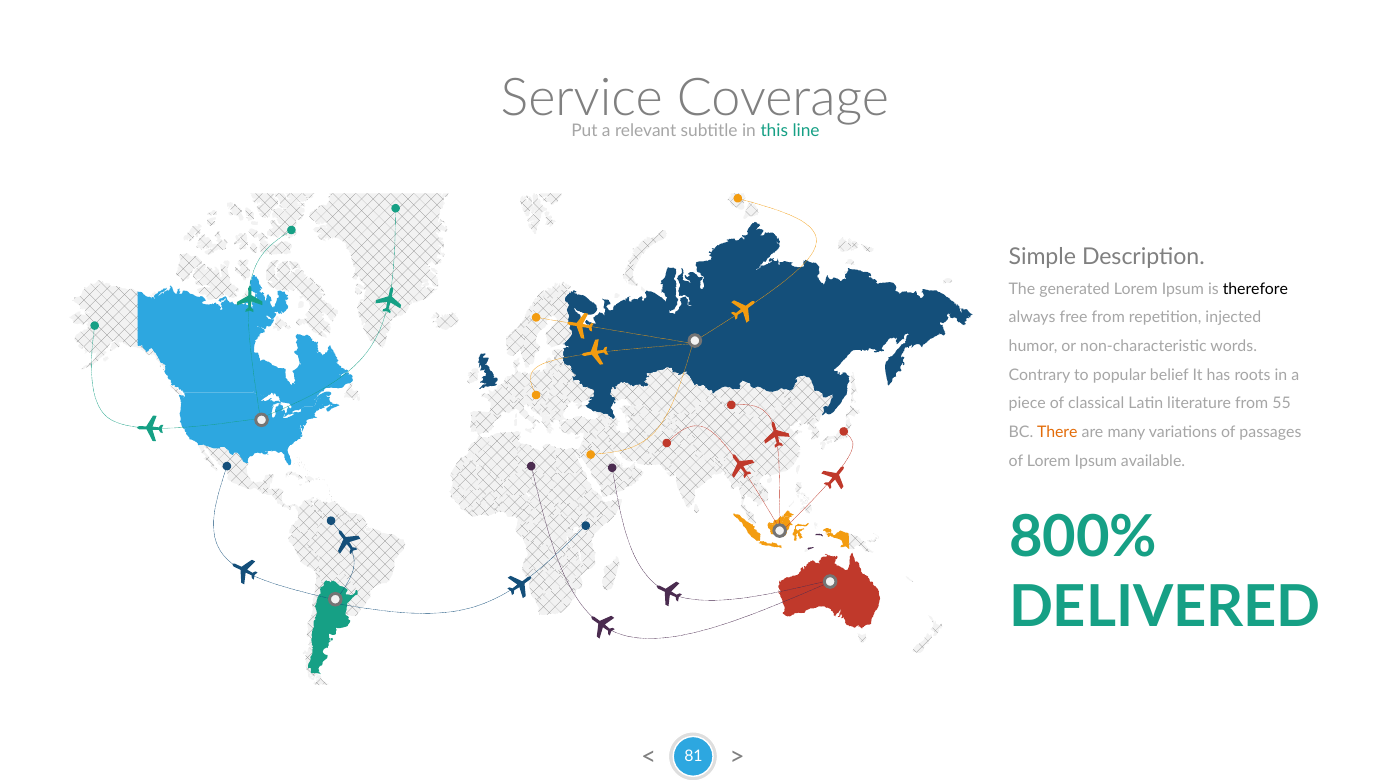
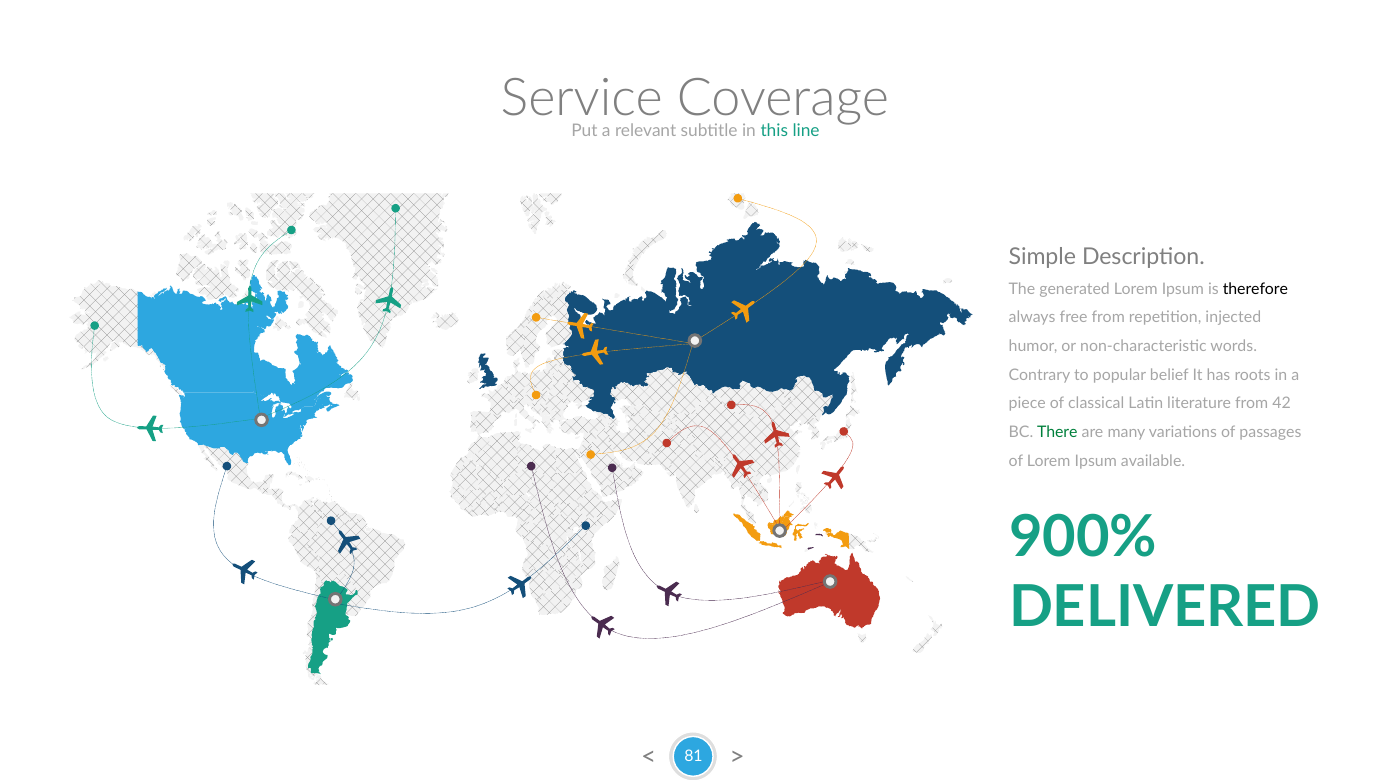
55: 55 -> 42 (1282, 404)
There colour: orange -> green (1057, 432)
800%: 800% -> 900% (1083, 538)
